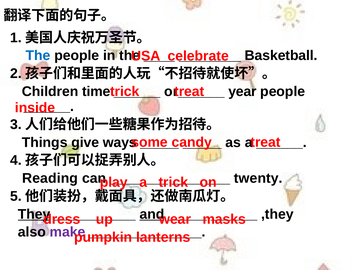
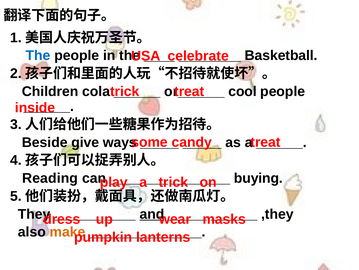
time: time -> cola (96, 91)
year: year -> cool (243, 91)
Things: Things -> Beside (45, 142)
twenty: twenty -> buying (258, 178)
They underline: present -> none (34, 214)
make colour: purple -> orange (67, 231)
